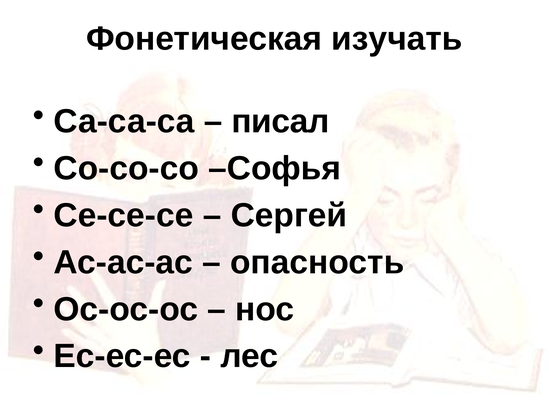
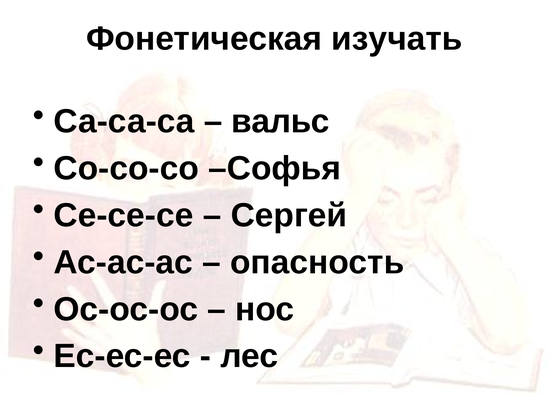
писал: писал -> вальс (280, 121)
